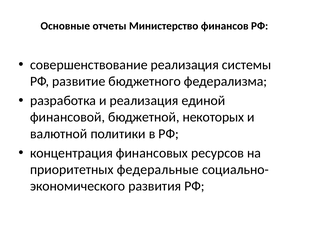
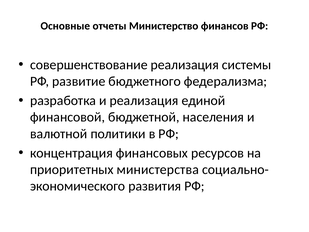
некоторых: некоторых -> населения (213, 117)
федеральные: федеральные -> министерства (158, 169)
